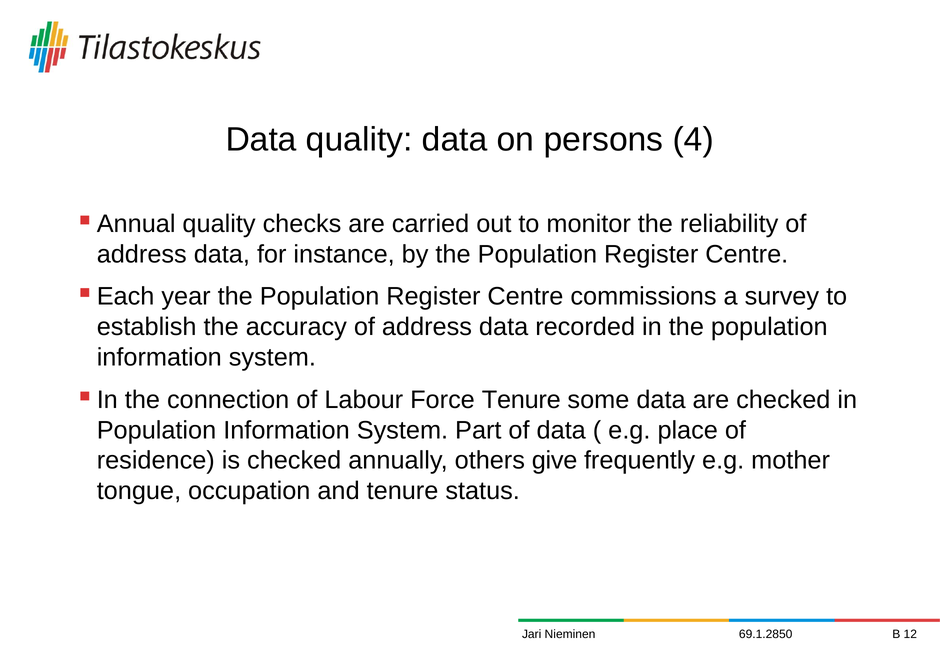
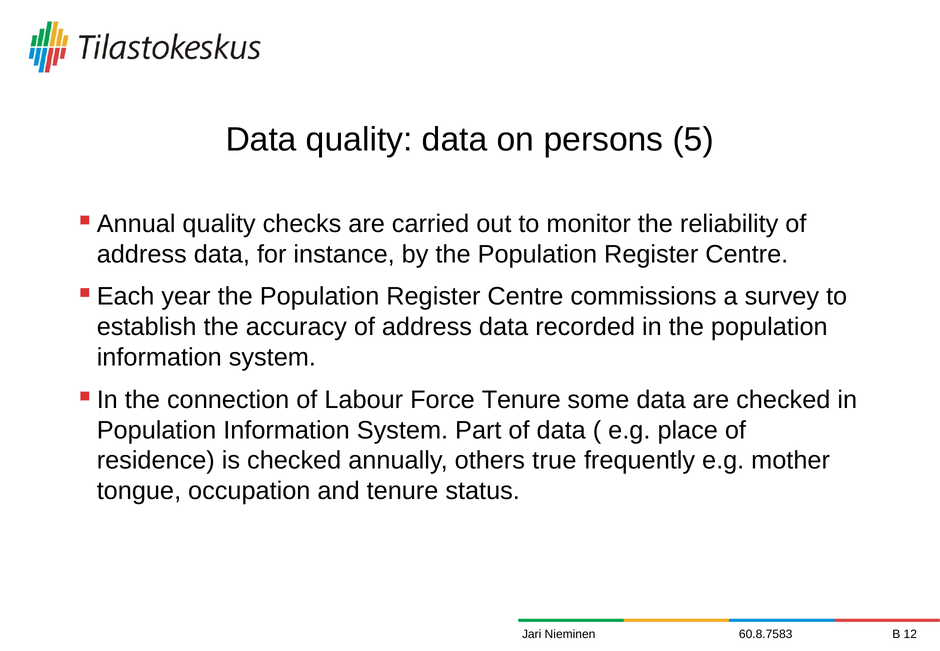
4: 4 -> 5 (693, 140)
give: give -> true (554, 460)
69.1.2850: 69.1.2850 -> 60.8.7583 (766, 634)
